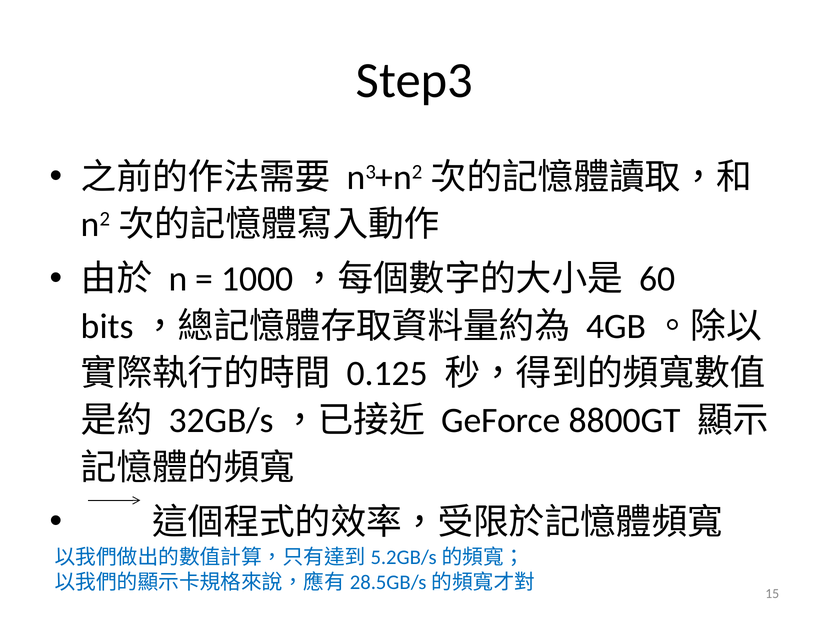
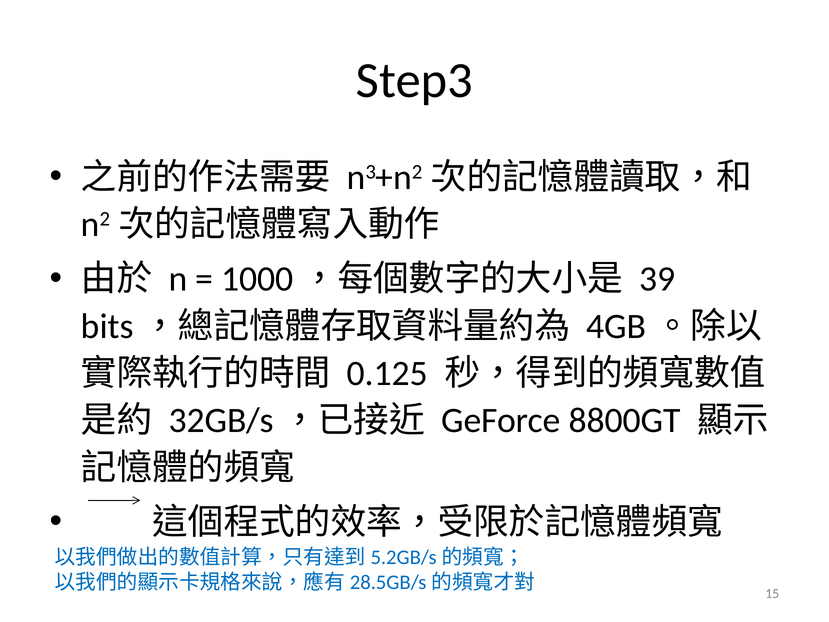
60: 60 -> 39 (657, 279)
